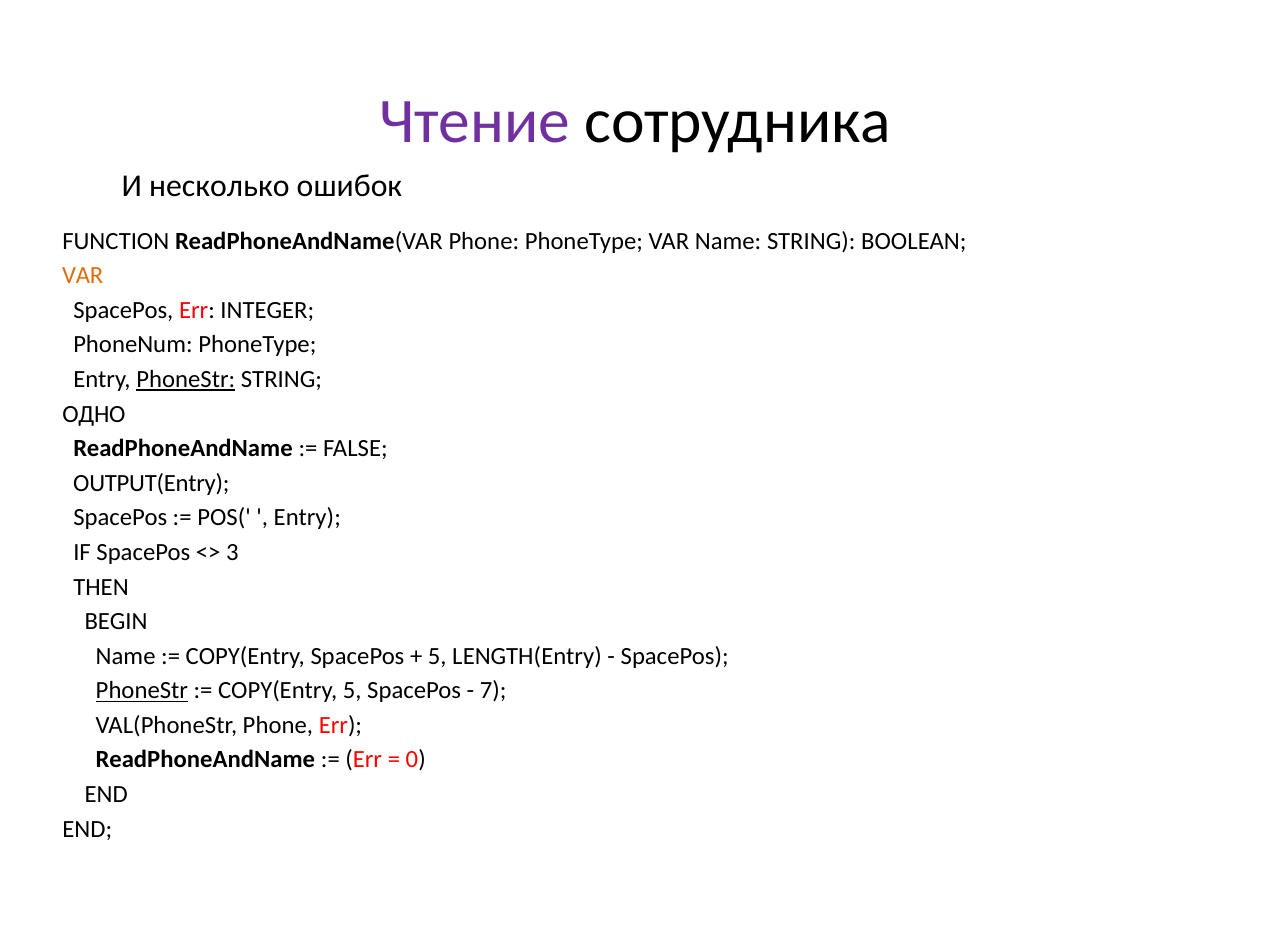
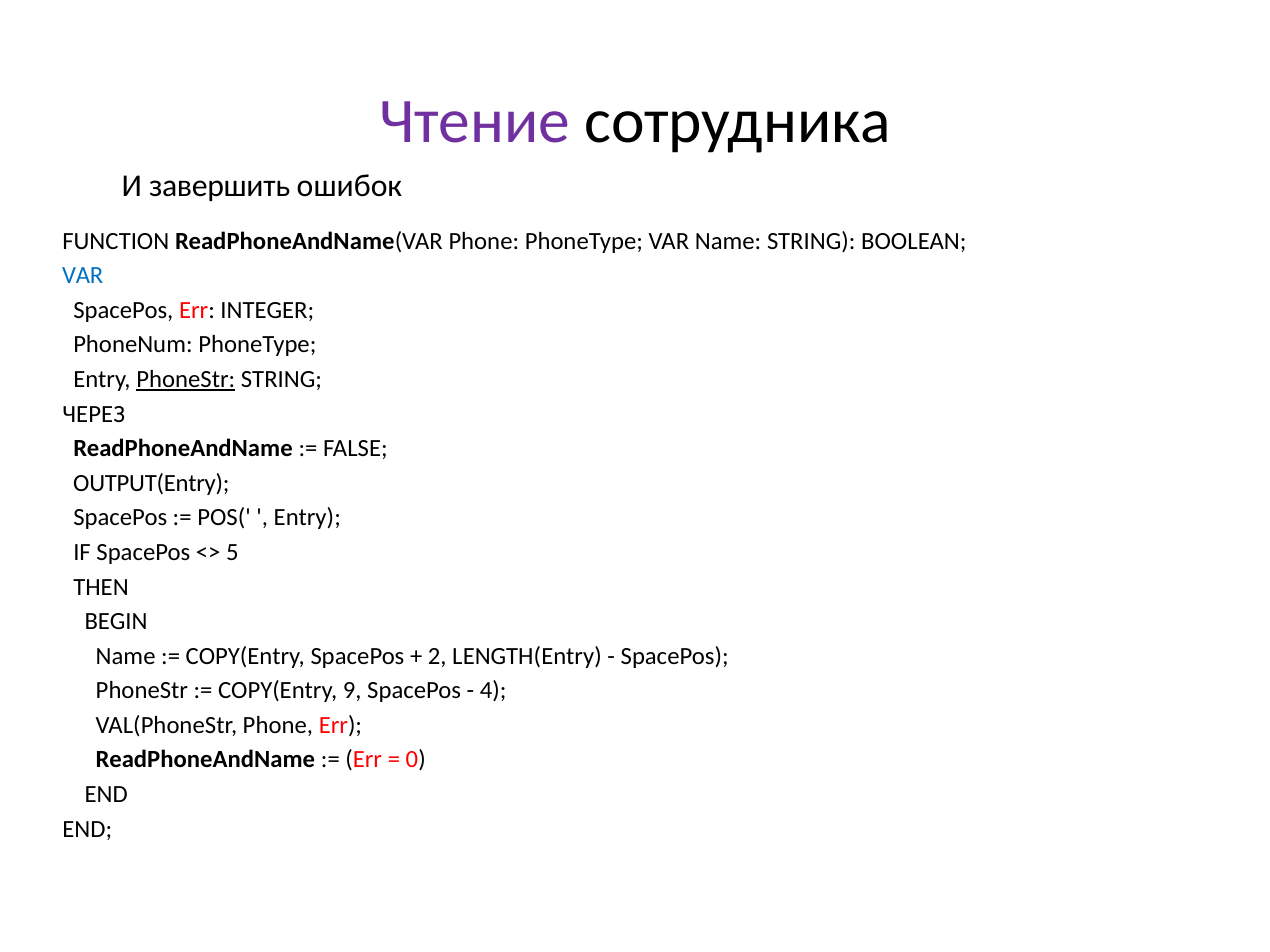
несколько: несколько -> завершить (220, 186)
VAR colour: orange -> blue (83, 276)
ОДНО: ОДНО -> ЧЕРЕЗ (94, 414)
3: 3 -> 5 (232, 553)
5: 5 -> 2 (437, 656)
PhoneStr underline: present -> none (142, 691)
COPY(Entry 5: 5 -> 9 (352, 691)
7: 7 -> 4 (493, 691)
